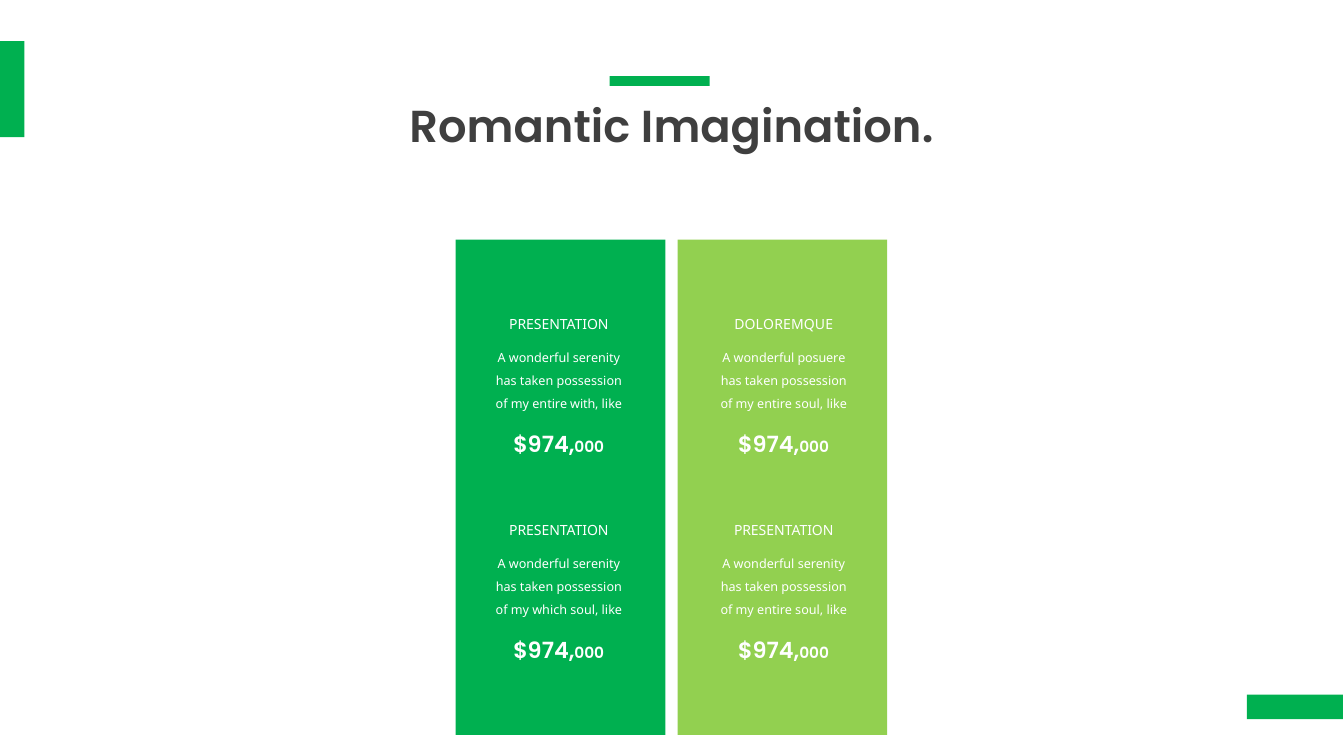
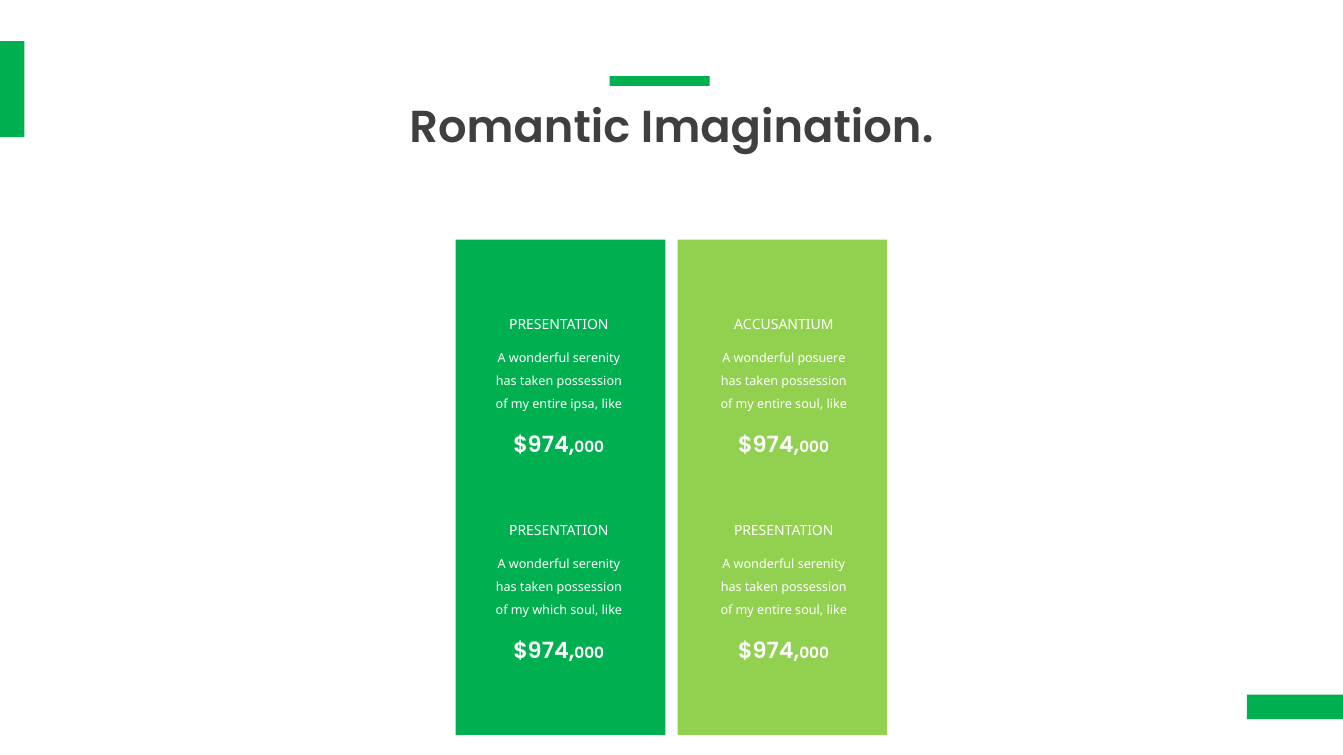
DOLOREMQUE: DOLOREMQUE -> ACCUSANTIUM (784, 326)
with: with -> ipsa (584, 404)
